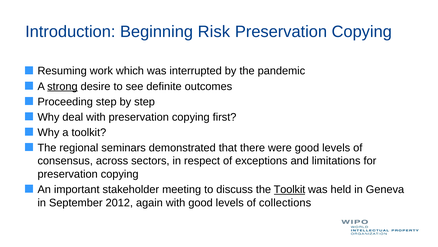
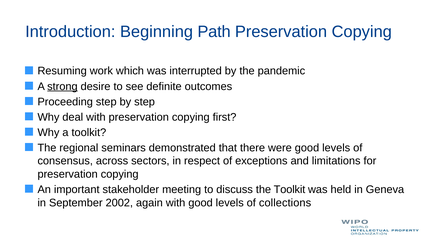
Risk: Risk -> Path (214, 32)
Toolkit underline: present -> none (290, 189)
2012: 2012 -> 2002 (119, 202)
